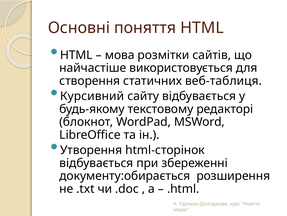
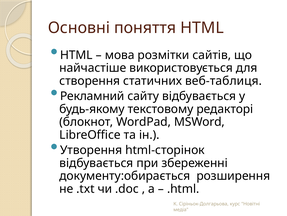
Курсивний: Курсивний -> Рекламний (92, 96)
